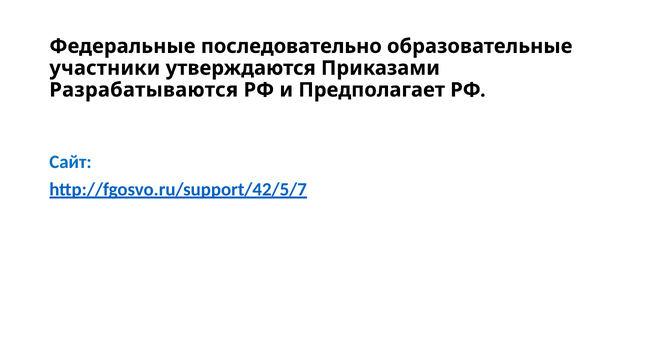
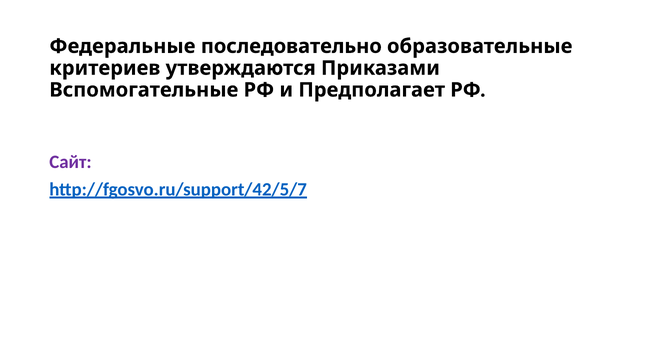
участники: участники -> критериев (105, 68)
Разрабатываются: Разрабатываются -> Вспомогательные (144, 90)
Сайт colour: blue -> purple (70, 162)
